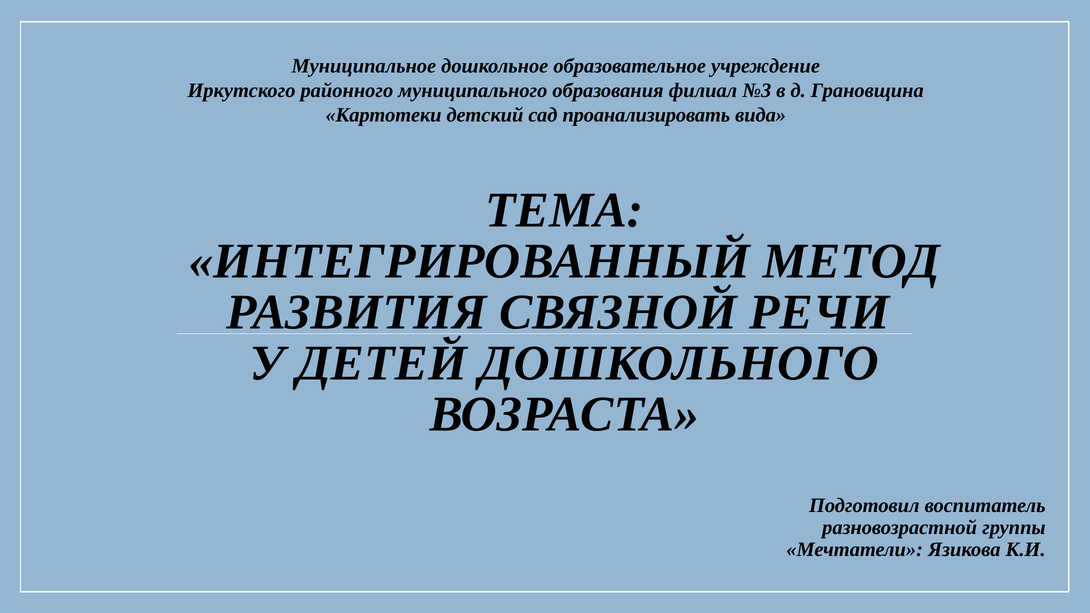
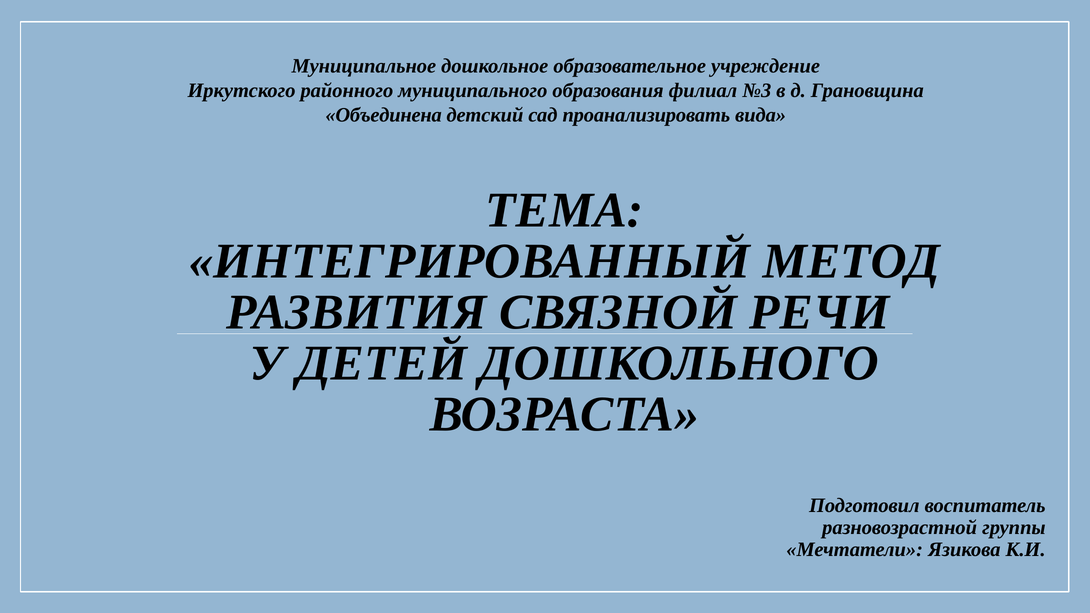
Картотеки: Картотеки -> Объединена (384, 115)
